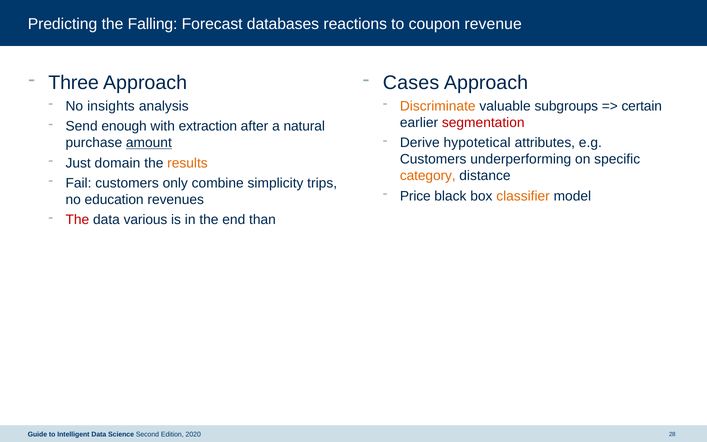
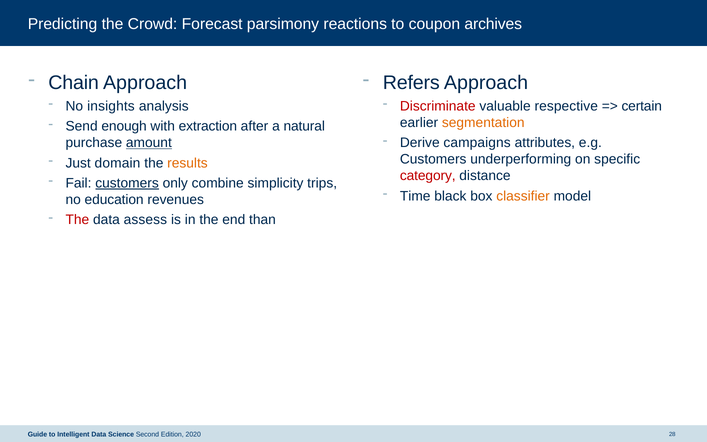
Falling: Falling -> Crowd (153, 24)
databases: databases -> parsimony (283, 24)
revenue: revenue -> archives (493, 24)
Three: Three -> Chain (74, 83)
Cases: Cases -> Refers (411, 83)
Discriminate colour: orange -> red (438, 106)
subgroups: subgroups -> respective (566, 106)
segmentation colour: red -> orange (483, 123)
hypotetical: hypotetical -> campaigns (477, 143)
category colour: orange -> red (428, 176)
customers underline: none -> present (127, 183)
Price: Price -> Time (415, 196)
various: various -> assess (145, 220)
